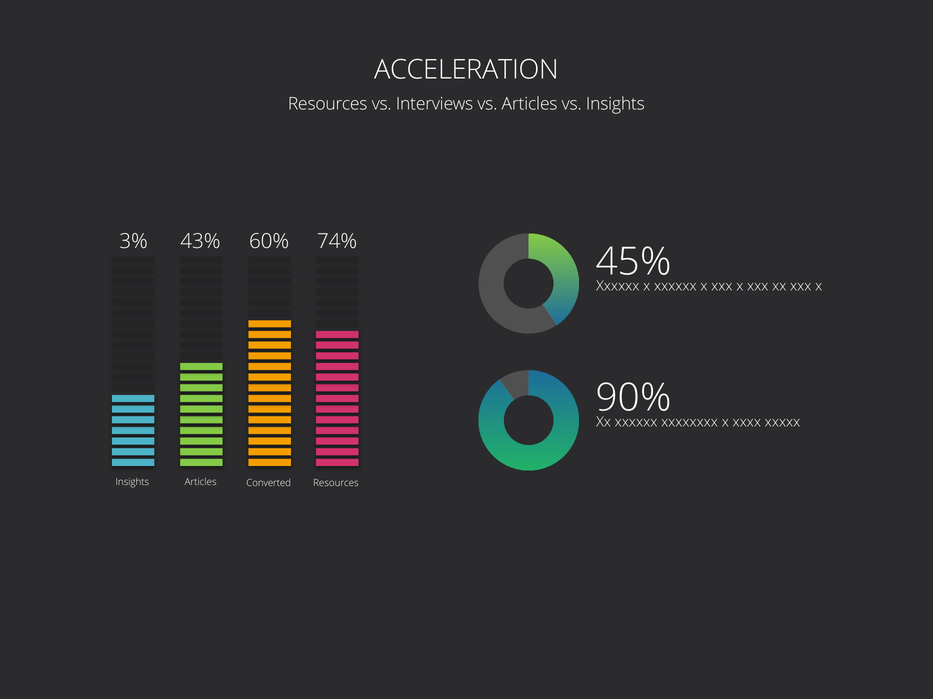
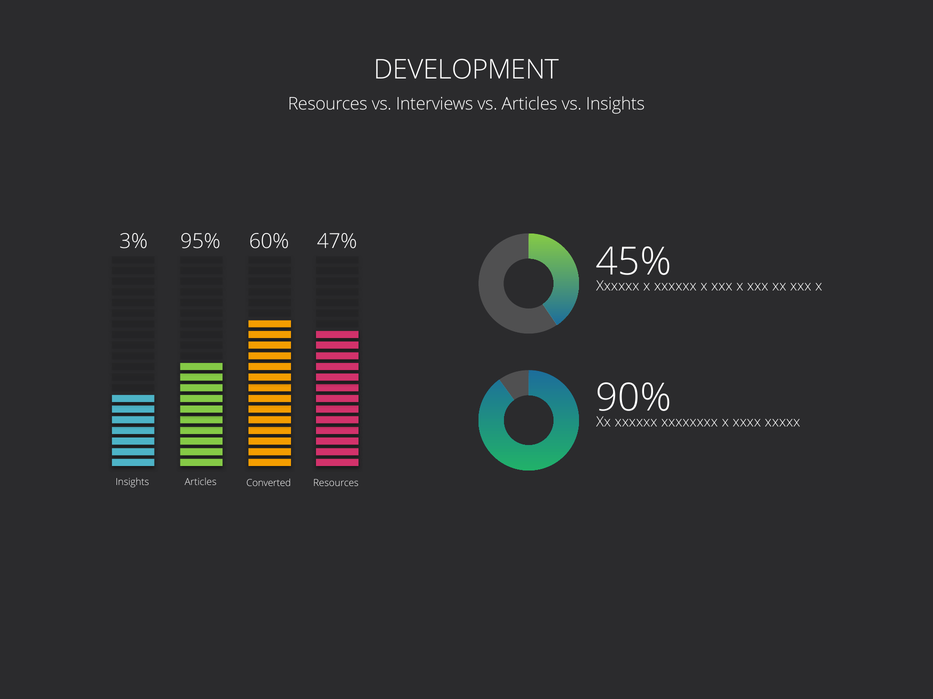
ACCELERATION: ACCELERATION -> DEVELOPMENT (467, 70)
43%: 43% -> 95% (200, 242)
74%: 74% -> 47% (337, 242)
